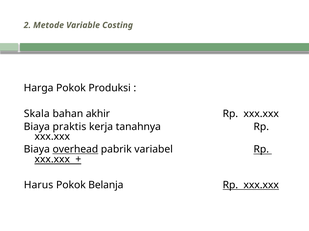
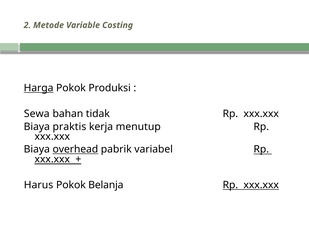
Harga underline: none -> present (39, 88)
Skala: Skala -> Sewa (37, 114)
akhir: akhir -> tidak (98, 114)
tanahnya: tanahnya -> menutup (138, 127)
